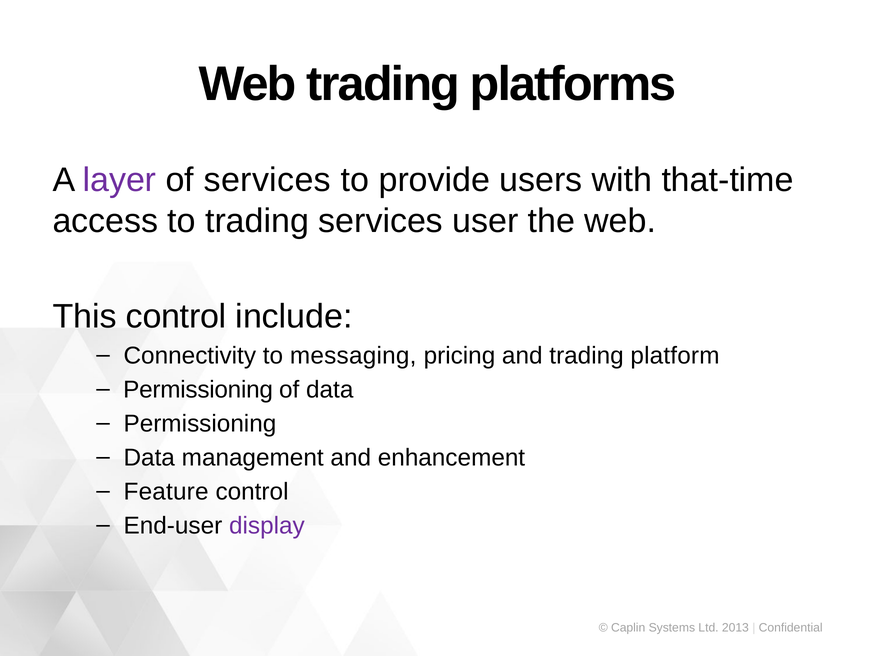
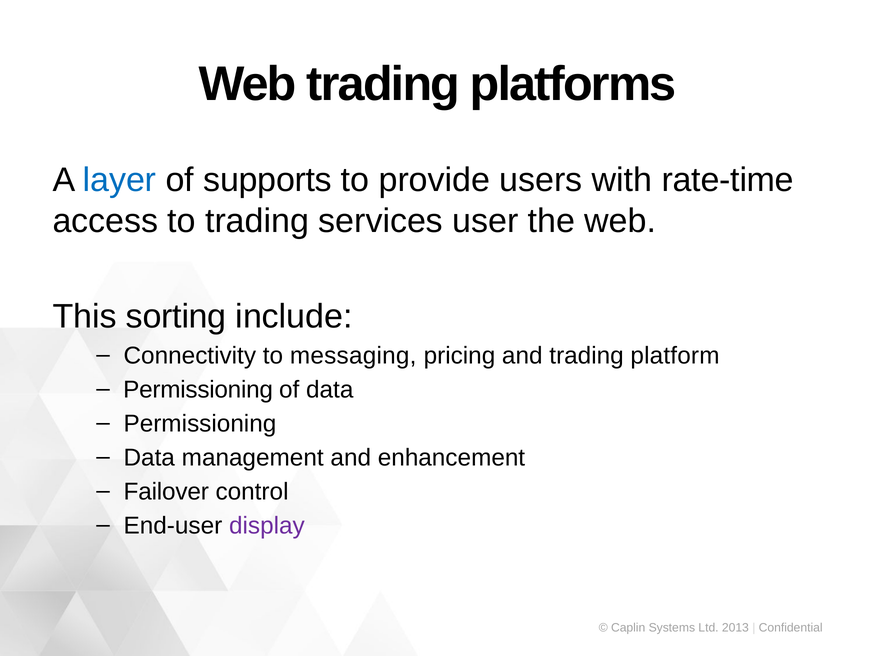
layer colour: purple -> blue (119, 180)
of services: services -> supports (268, 180)
that-time: that-time -> rate-time (728, 180)
This control: control -> sorting (176, 317)
Feature: Feature -> Failover (166, 492)
